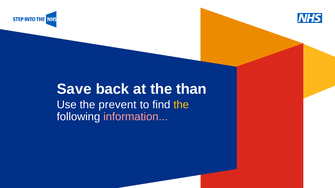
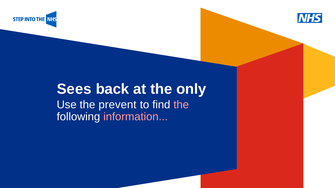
Save: Save -> Sees (74, 89)
than: than -> only (191, 89)
the colour: yellow -> pink (181, 105)
